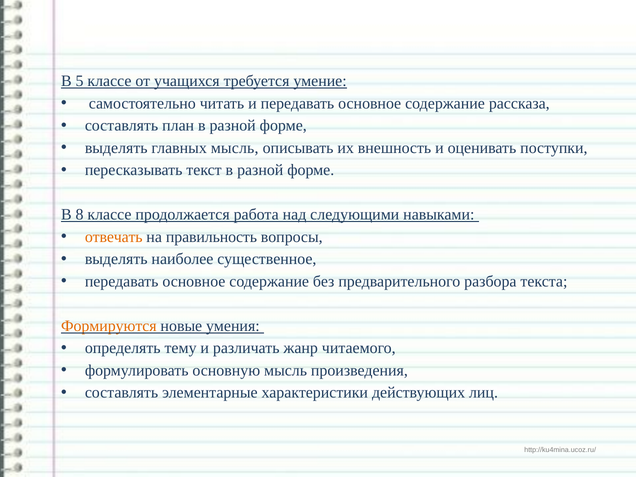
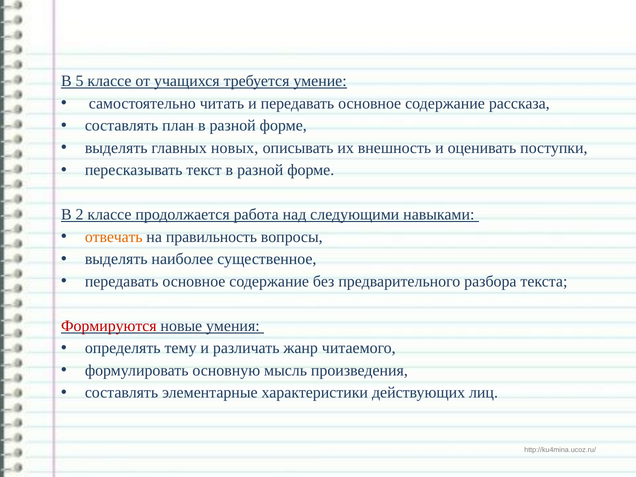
главных мысль: мысль -> новых (235, 148)
8: 8 -> 2 (80, 215)
Формируются colour: orange -> red (109, 326)
